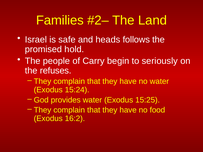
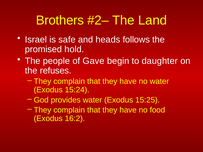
Families: Families -> Brothers (60, 20)
Carry: Carry -> Gave (94, 61)
seriously: seriously -> daughter (160, 61)
